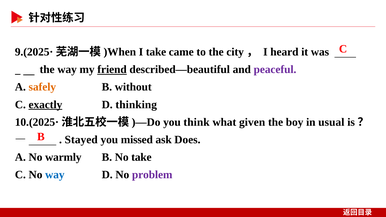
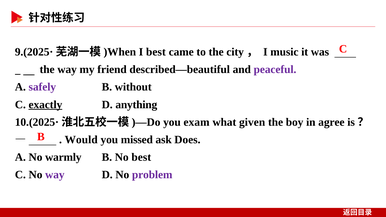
I take: take -> best (156, 52)
heard: heard -> music (284, 52)
friend underline: present -> none (112, 69)
safely colour: orange -> purple (42, 87)
thinking: thinking -> anything (136, 105)
think: think -> exam (197, 122)
usual: usual -> agree (331, 122)
Stayed: Stayed -> Would (81, 140)
No take: take -> best (141, 157)
way colour: blue -> purple (55, 175)
